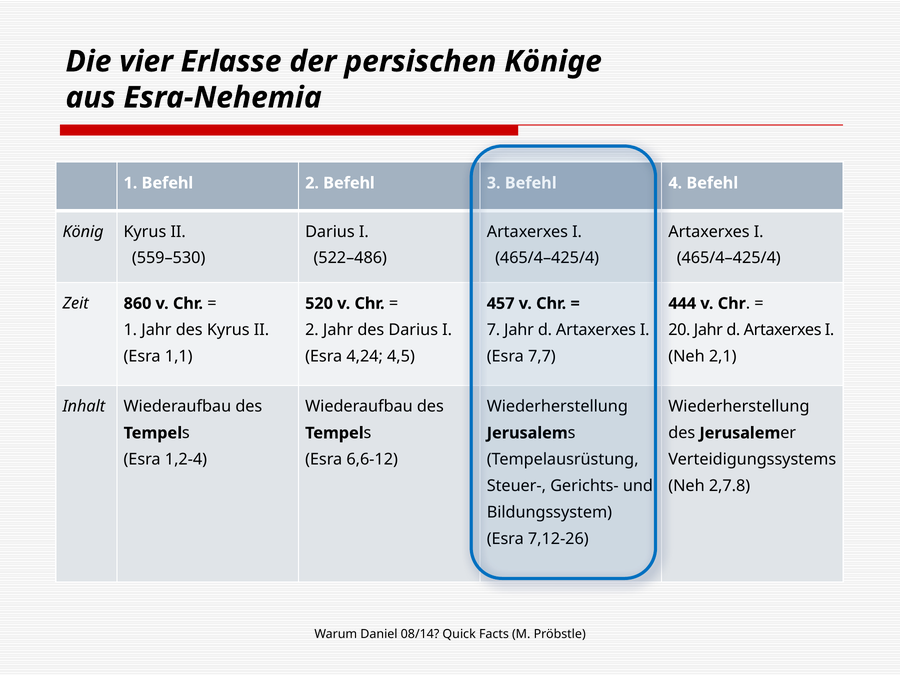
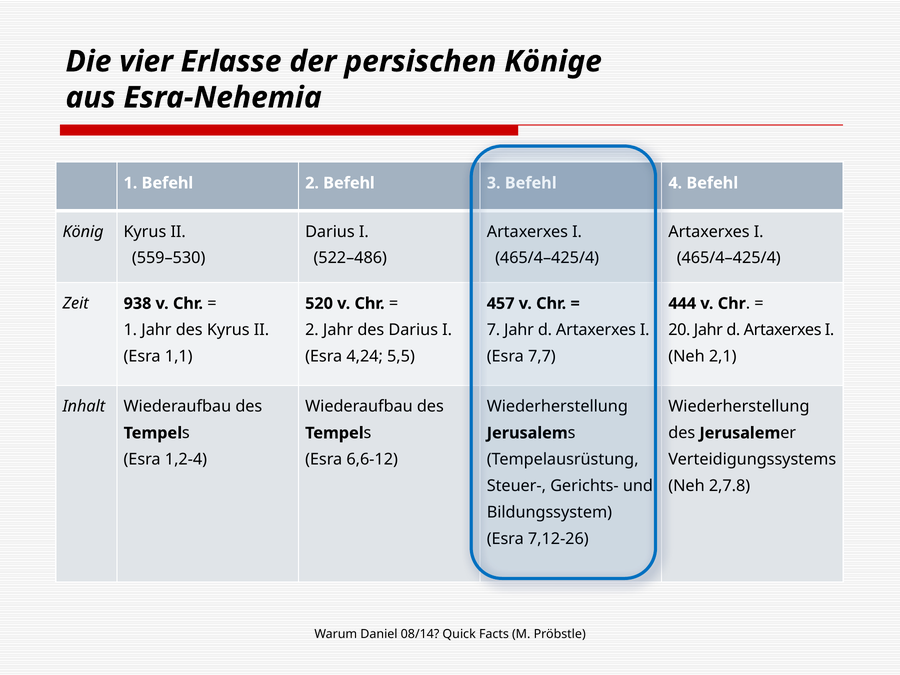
860: 860 -> 938 (137, 304)
4,5: 4,5 -> 5,5 (401, 356)
